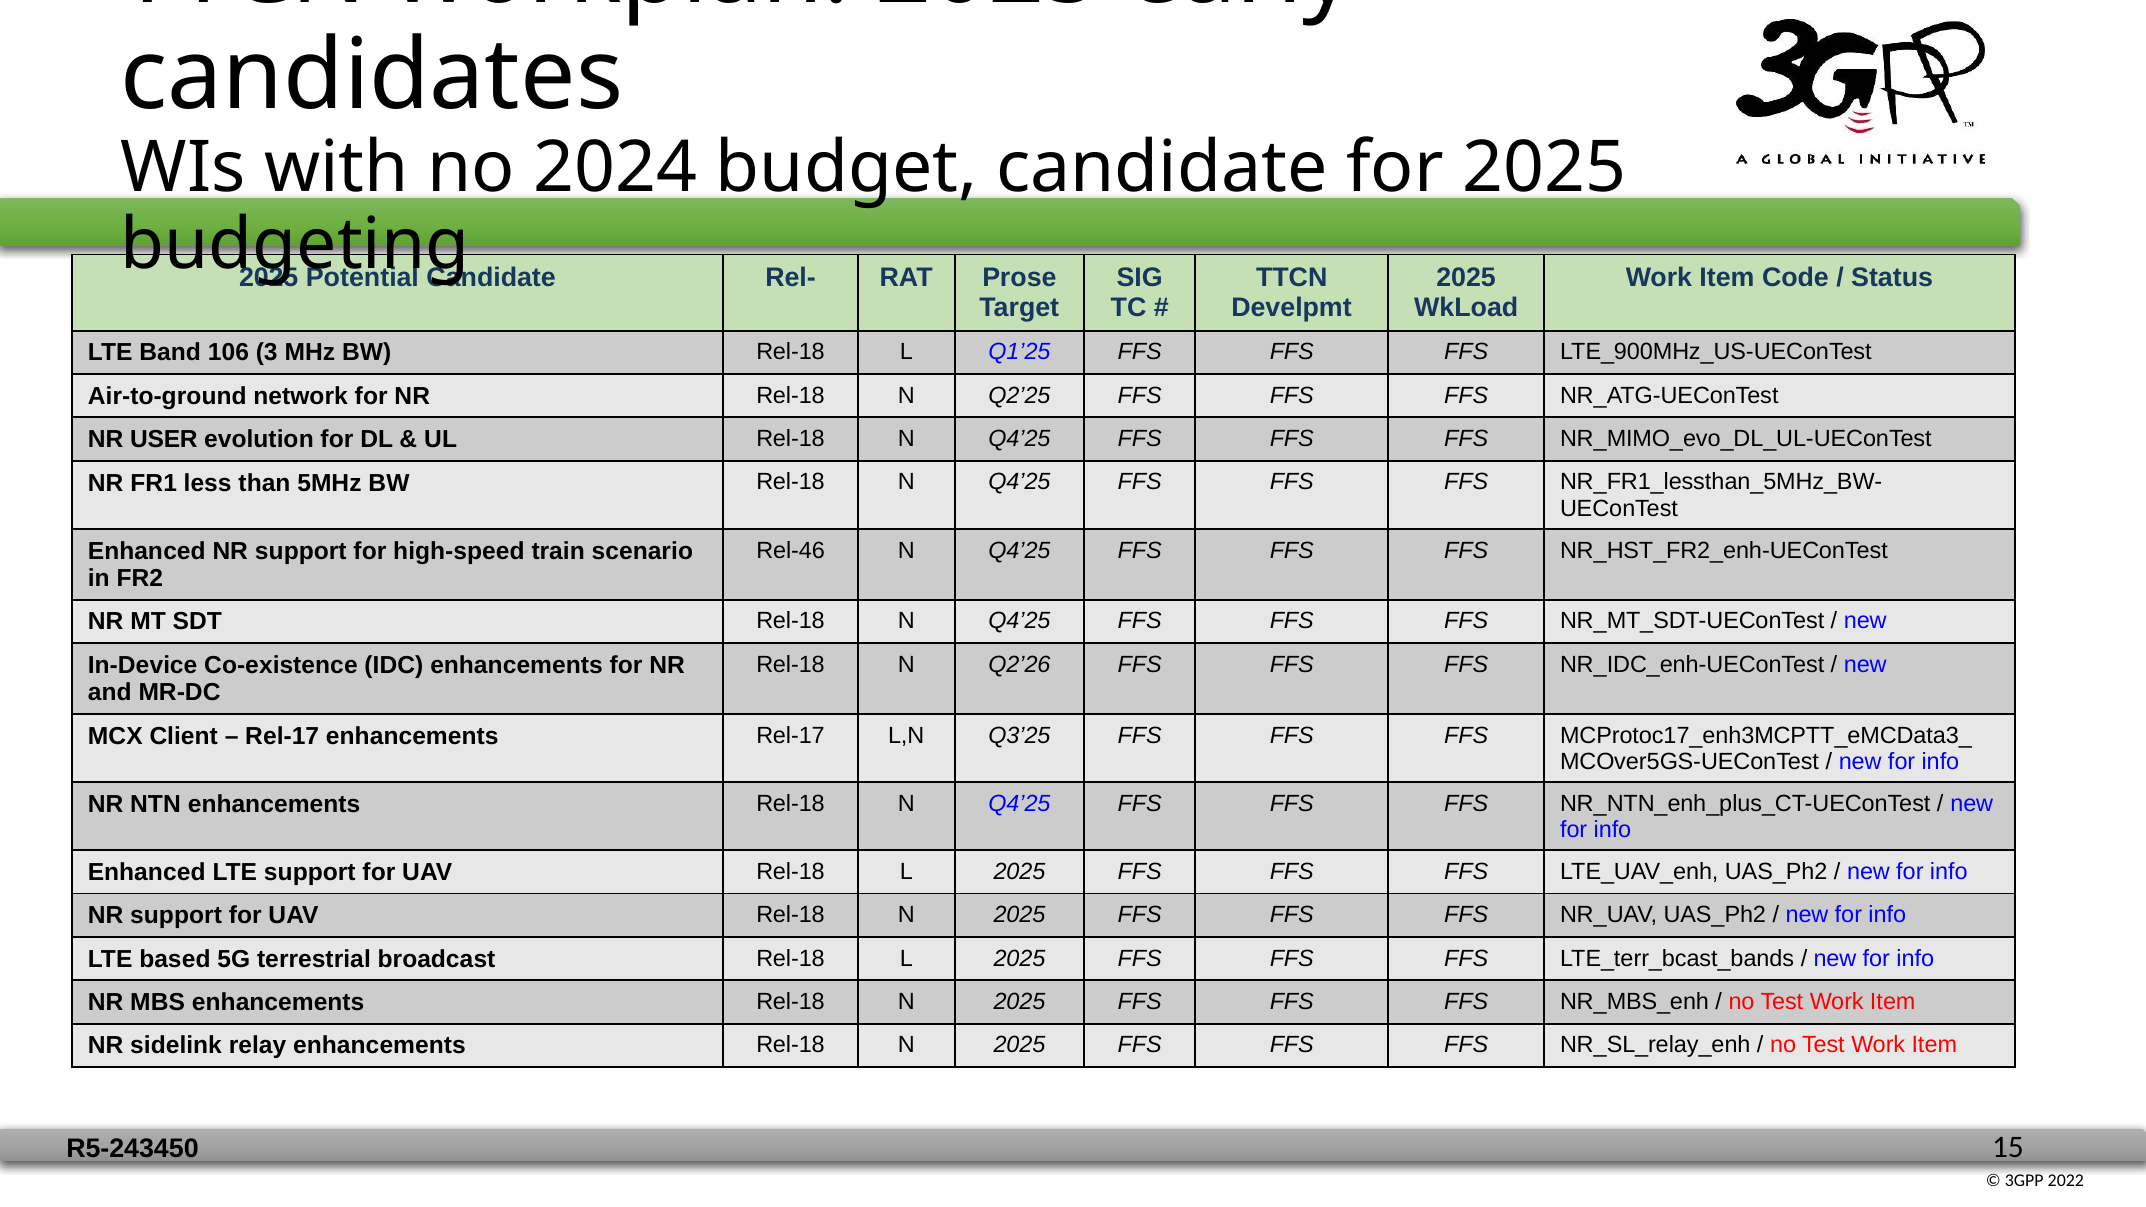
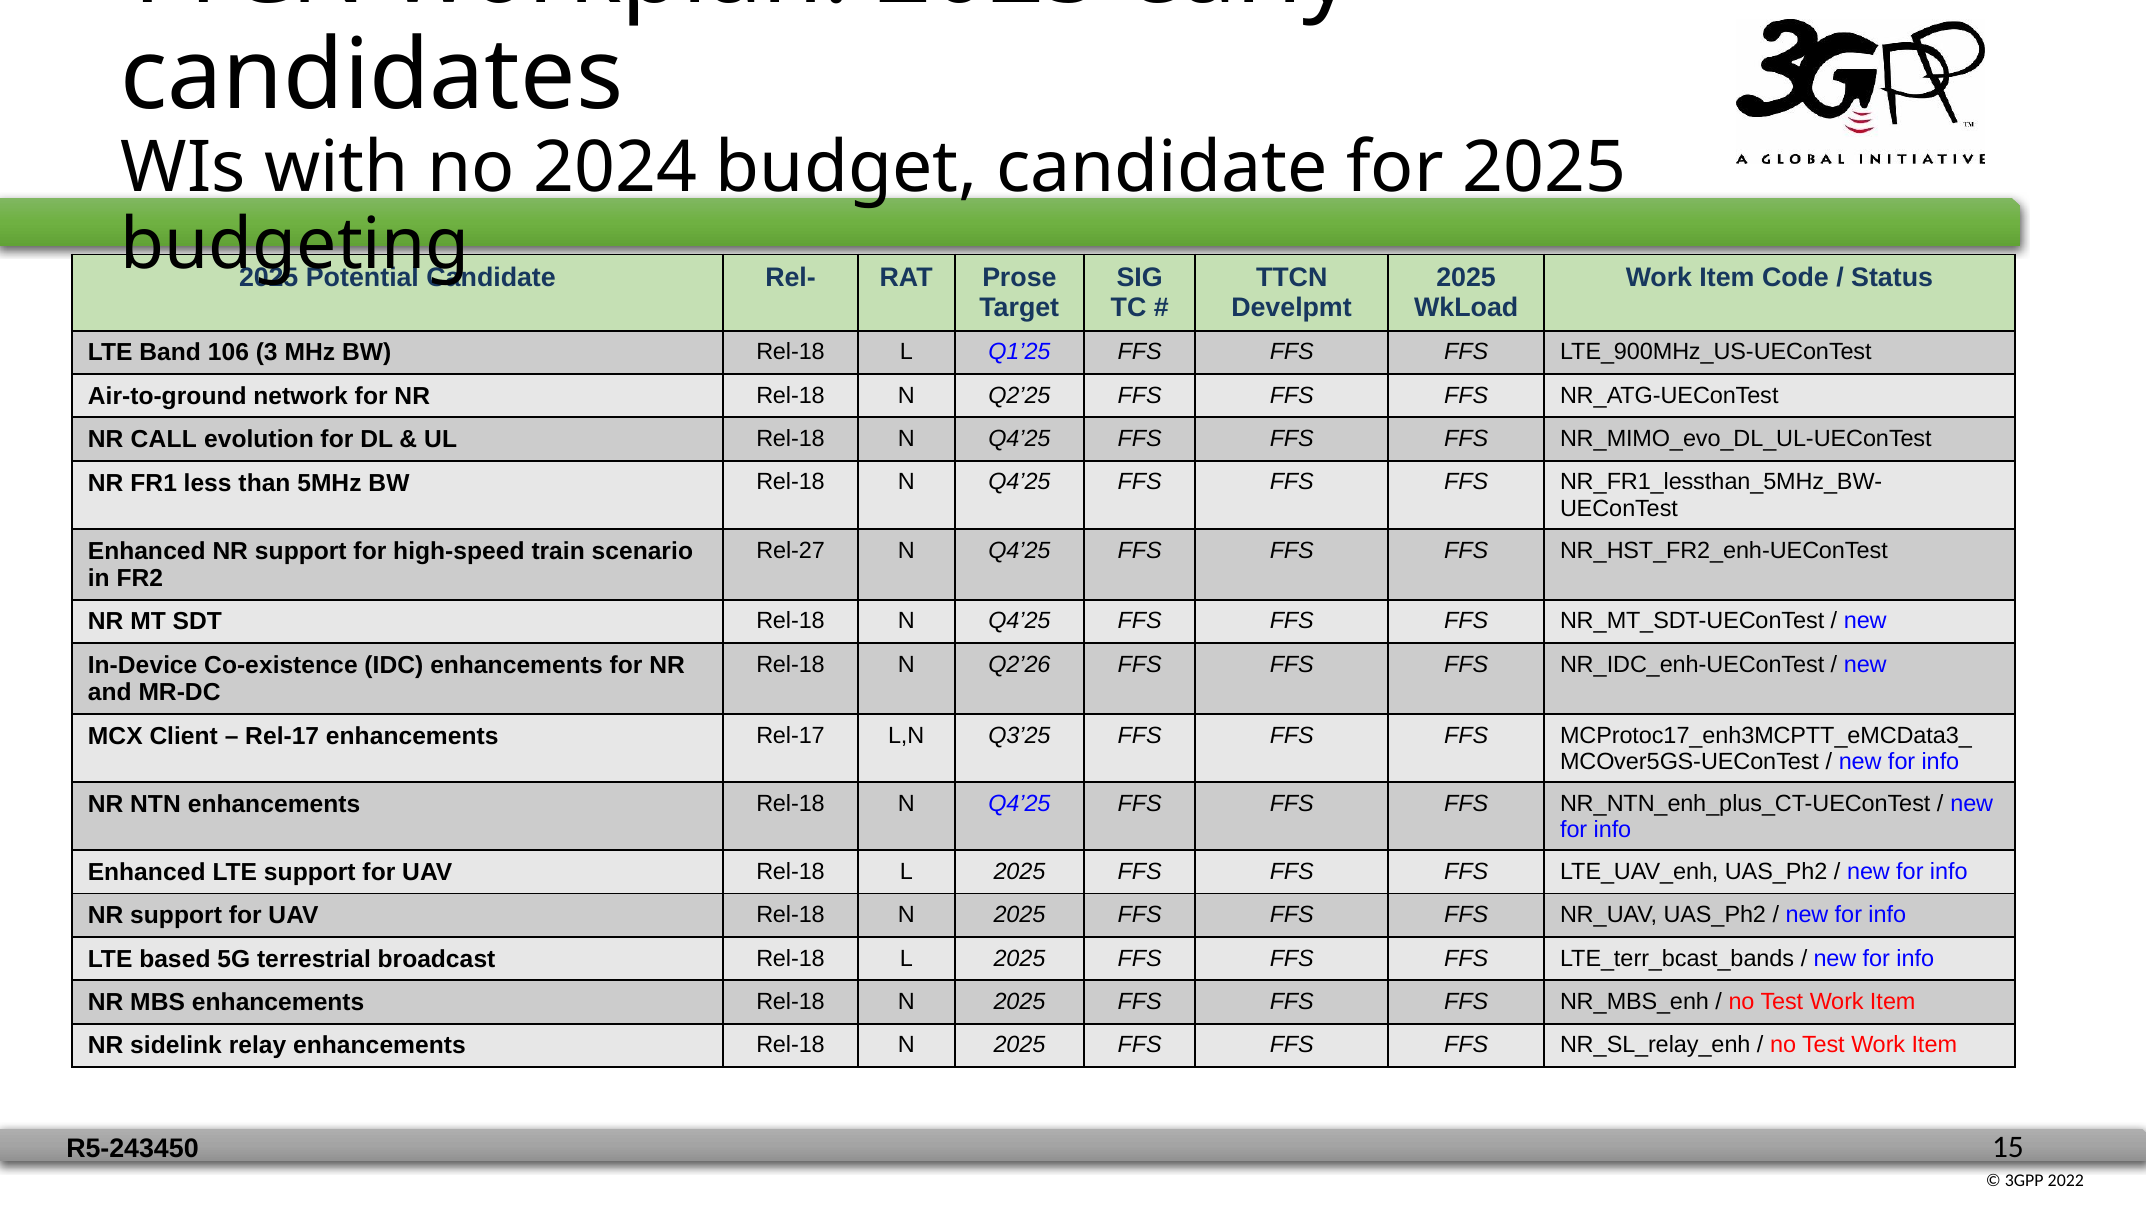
USER: USER -> CALL (164, 440)
Rel-46: Rel-46 -> Rel-27 (791, 550)
